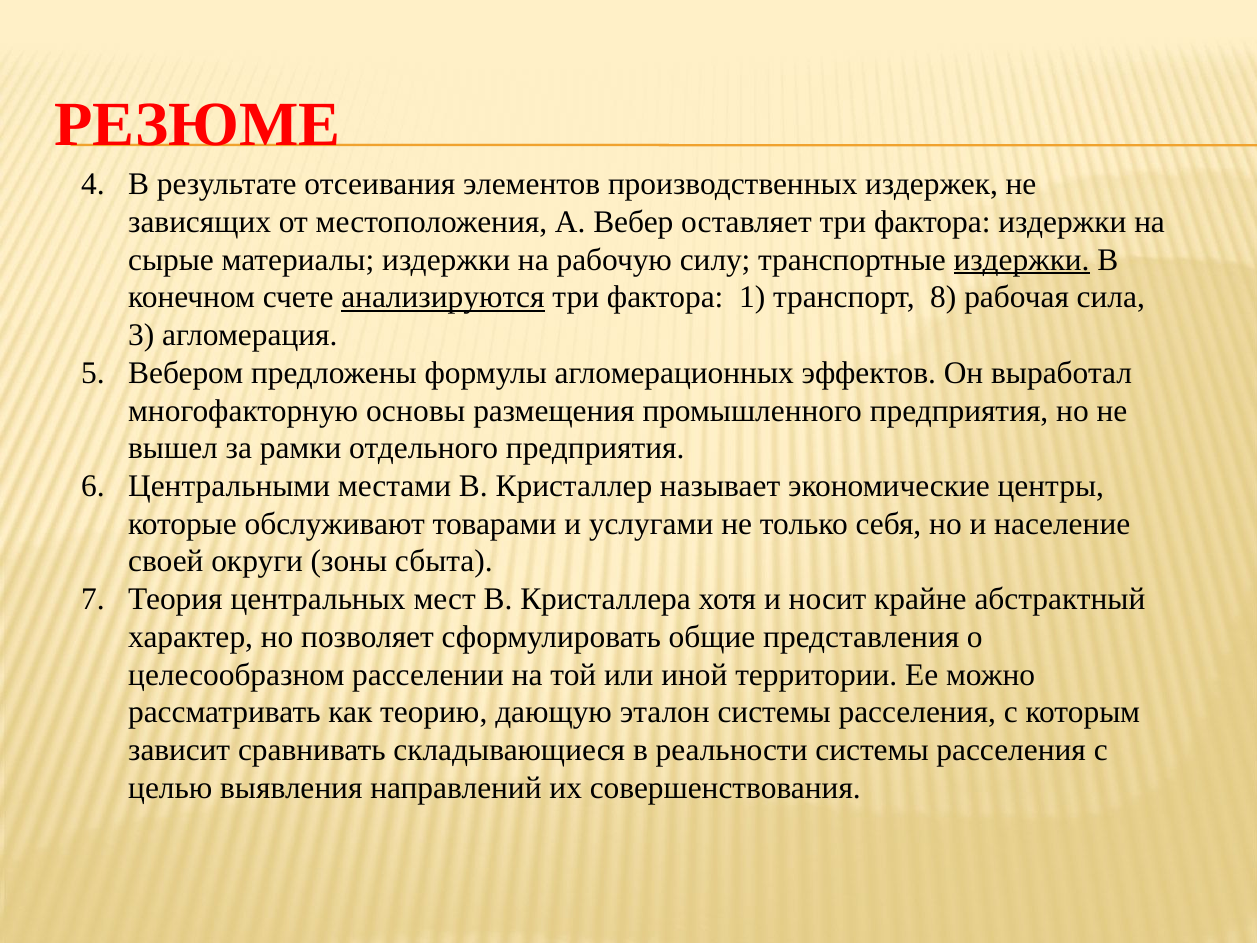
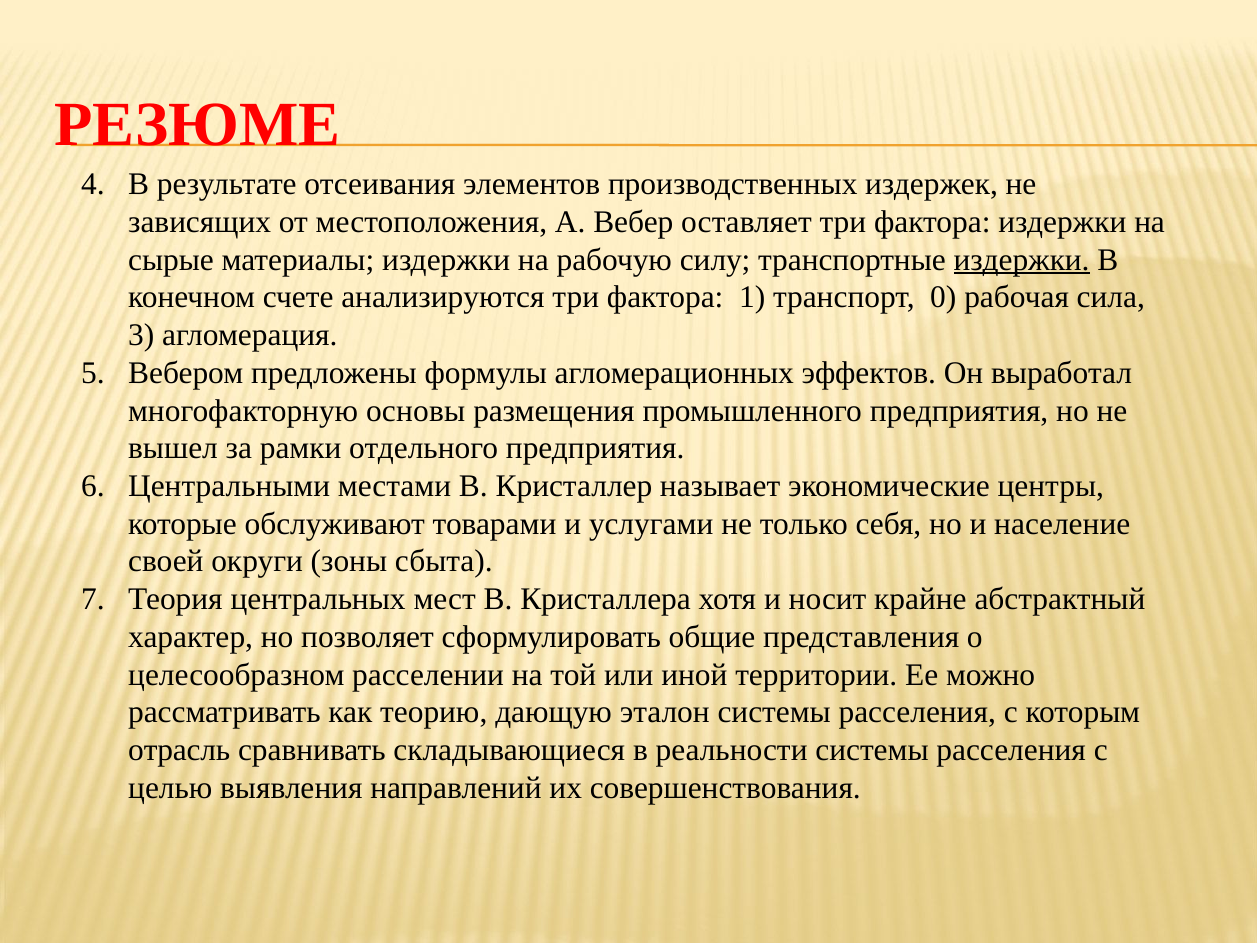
анализируются underline: present -> none (443, 297)
8: 8 -> 0 (943, 297)
зависит: зависит -> отрасль (179, 750)
